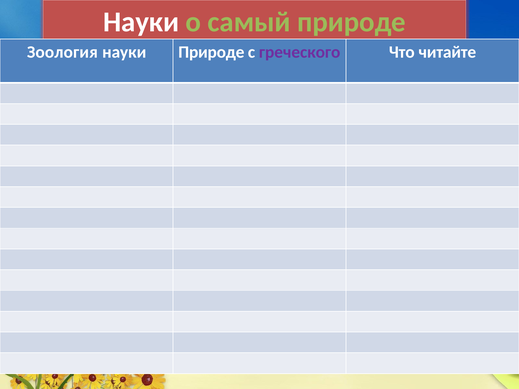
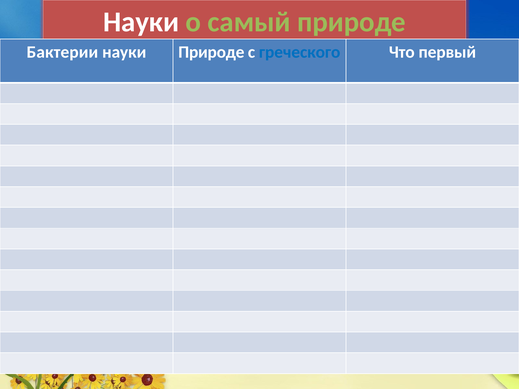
Зоология: Зоология -> Бактерии (62, 52)
греческого colour: purple -> blue (300, 52)
читайте: читайте -> первый (447, 52)
